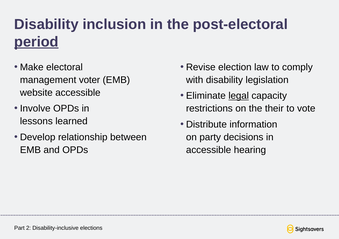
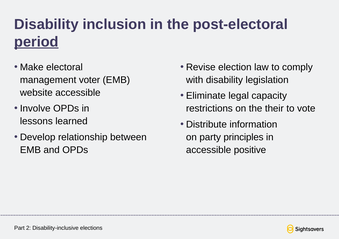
legal underline: present -> none (239, 96)
decisions: decisions -> principles (244, 138)
hearing: hearing -> positive (250, 150)
